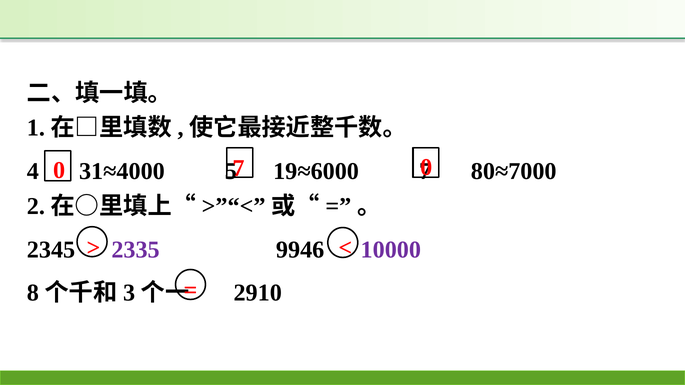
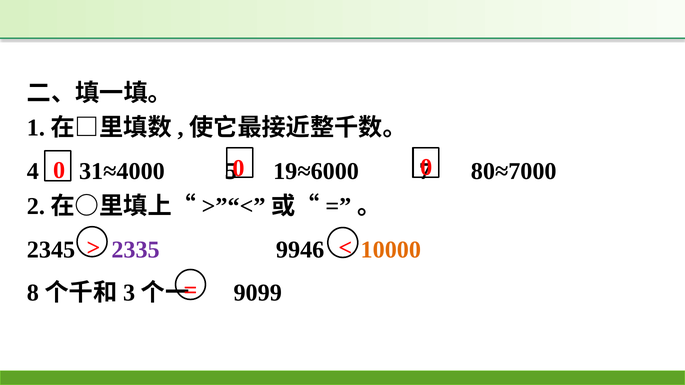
7: 7 -> 0 (238, 169)
10000 colour: purple -> orange (391, 250)
2910: 2910 -> 9099 (258, 293)
